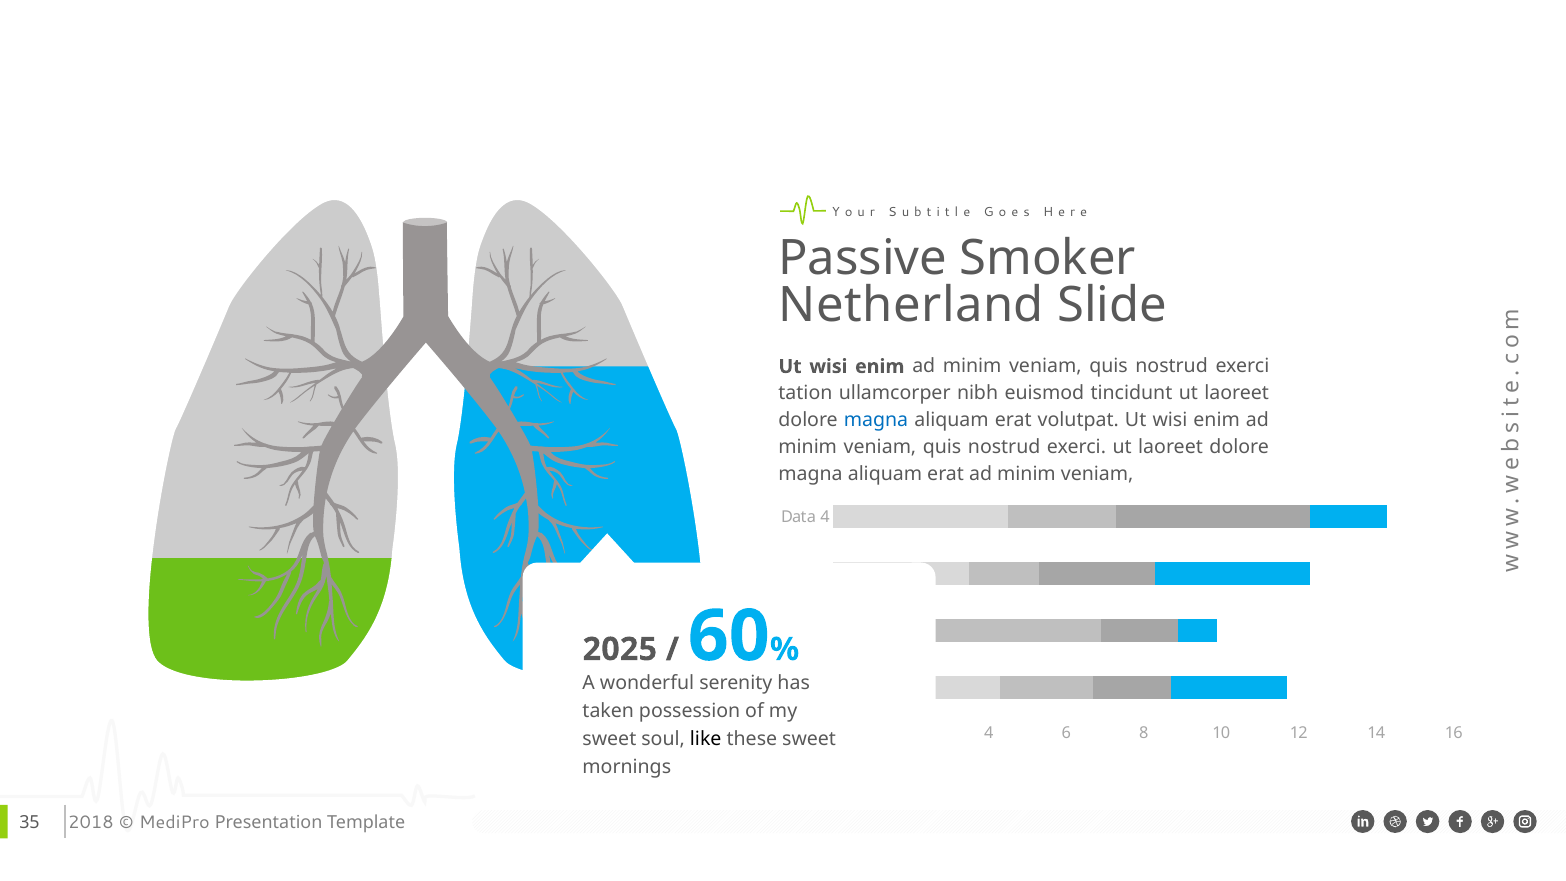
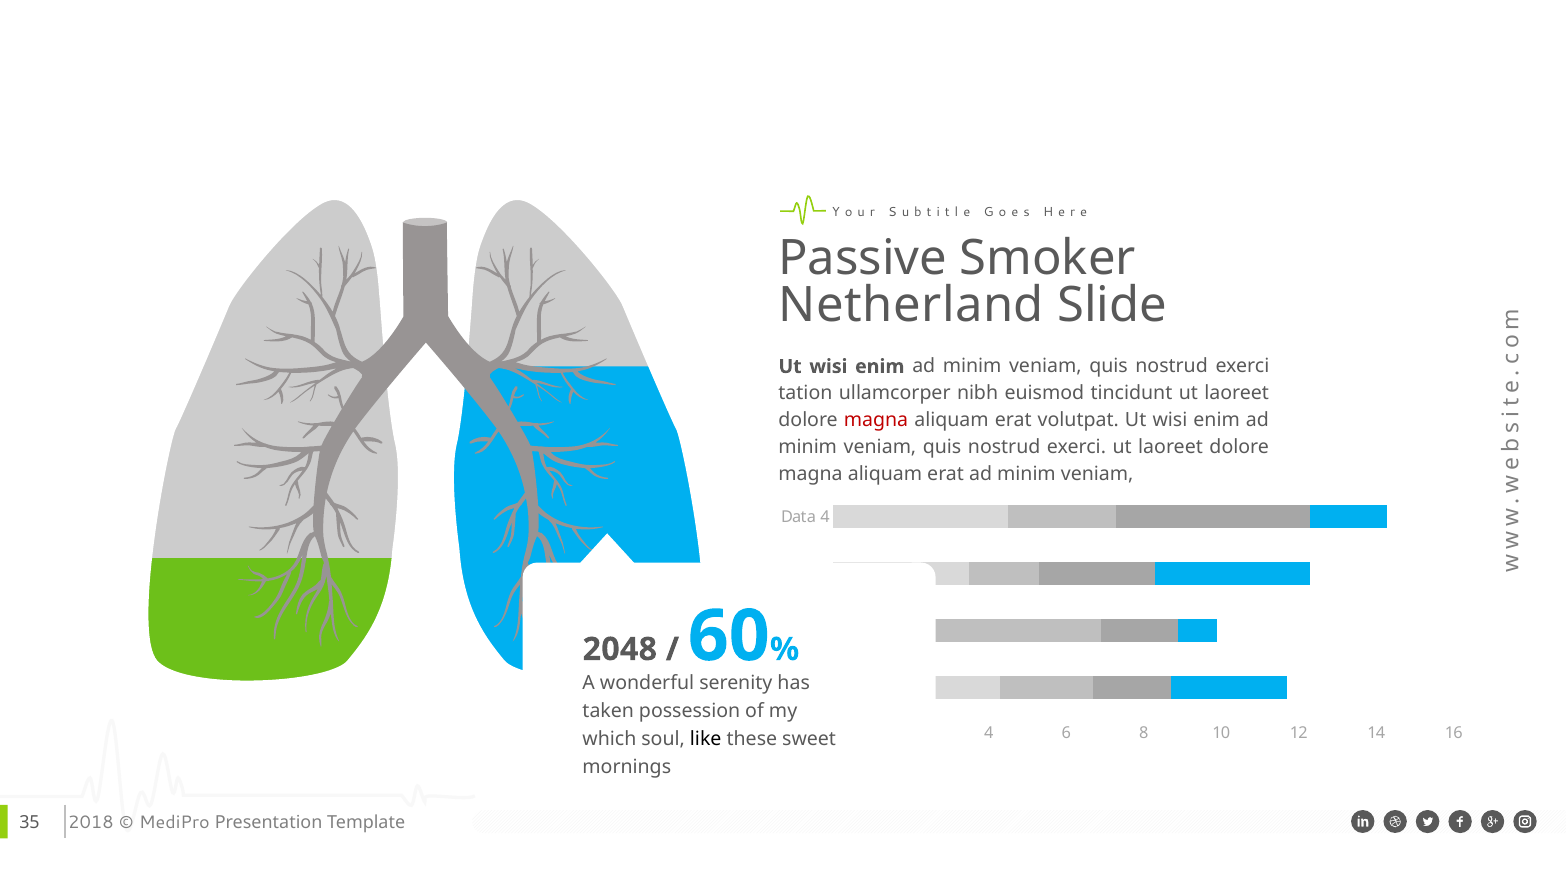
magna colour: blue -> red (876, 420)
2025: 2025 -> 2048 (620, 649)
sweet: sweet -> which (609, 739)
